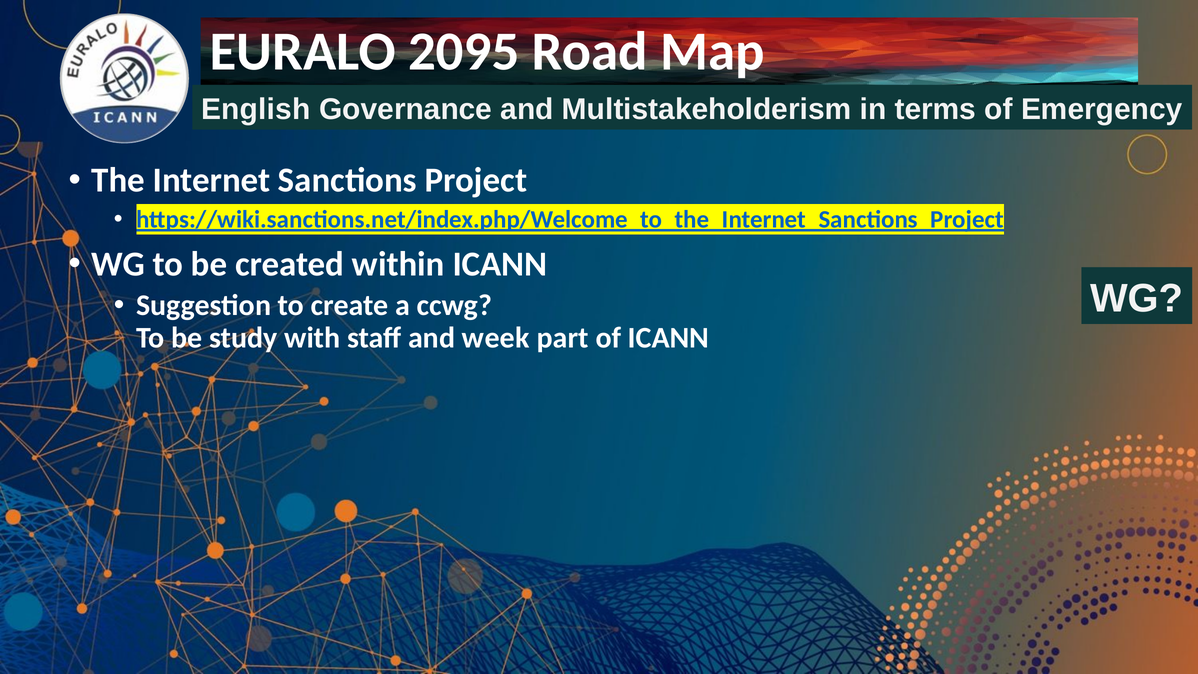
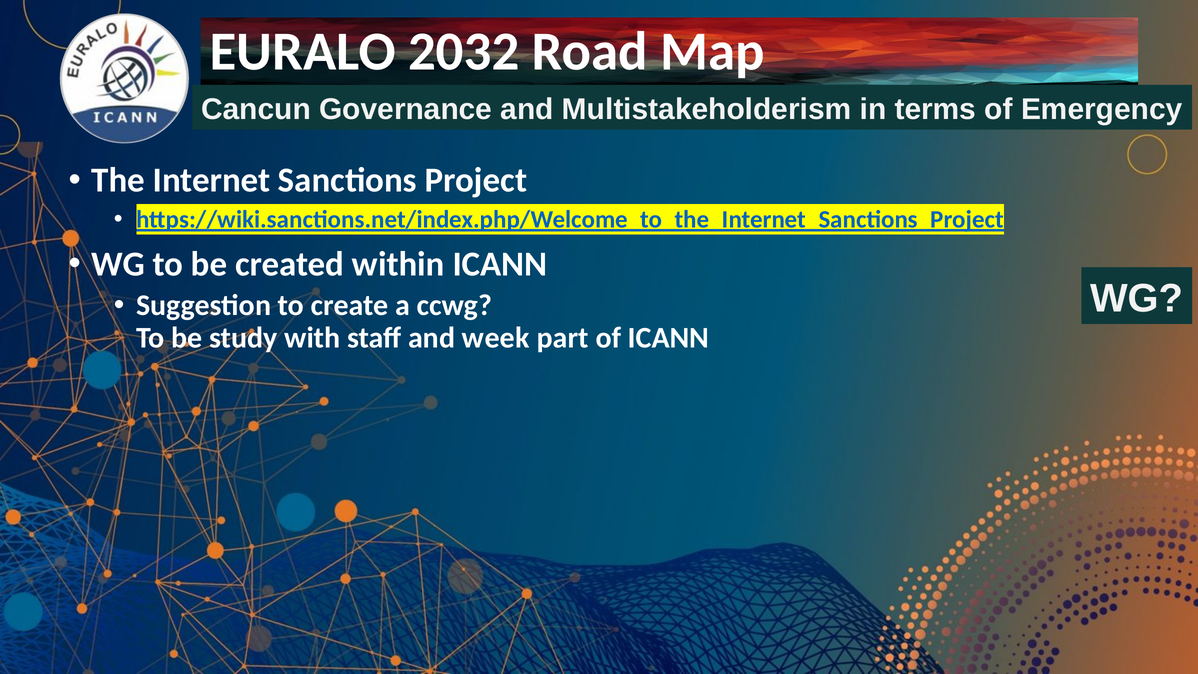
2095: 2095 -> 2032 (464, 52)
English: English -> Cancun (256, 109)
